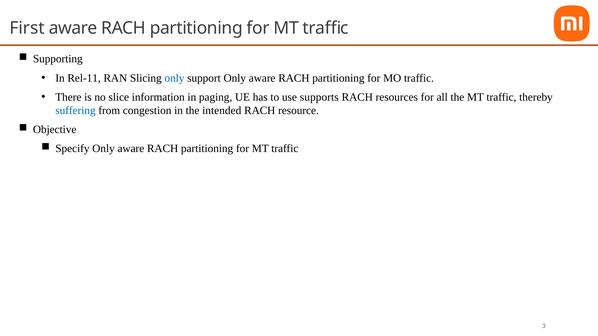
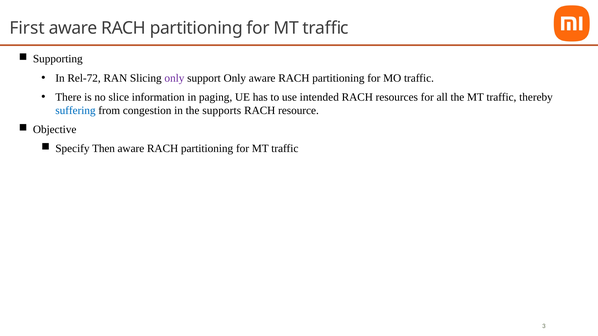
Rel-11: Rel-11 -> Rel-72 (84, 78)
only colour: blue -> purple (174, 78)
supports: supports -> intended (319, 97)
intended: intended -> supports (222, 111)
Specify Only: Only -> Then (104, 149)
